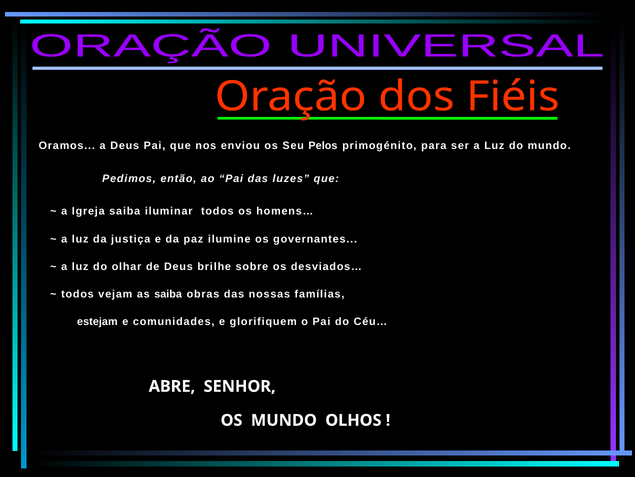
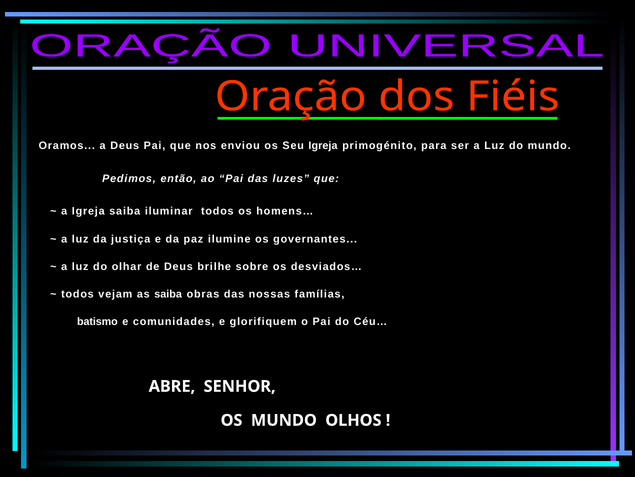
Seu Pelos: Pelos -> Igreja (323, 145)
estejam: estejam -> batismo (97, 321)
